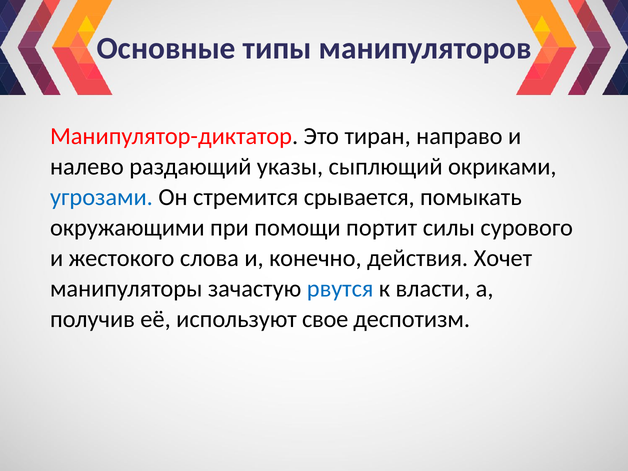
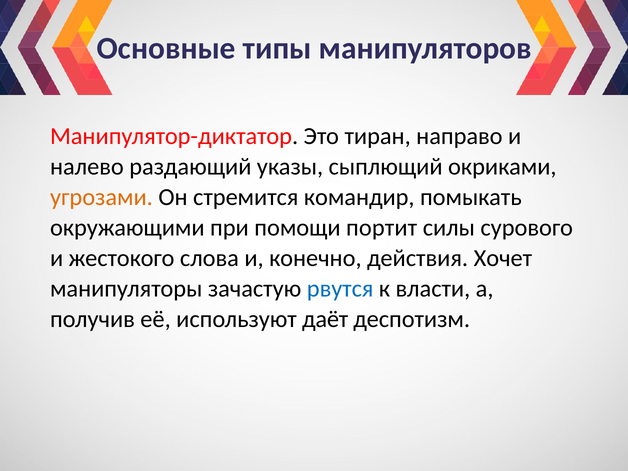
угрозами colour: blue -> orange (101, 197)
срывается: срывается -> командир (359, 197)
свое: свое -> даёт (325, 319)
